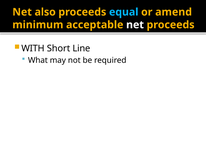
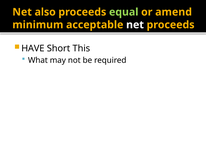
equal colour: light blue -> light green (124, 12)
WITH: WITH -> HAVE (33, 48)
Line: Line -> This (81, 48)
